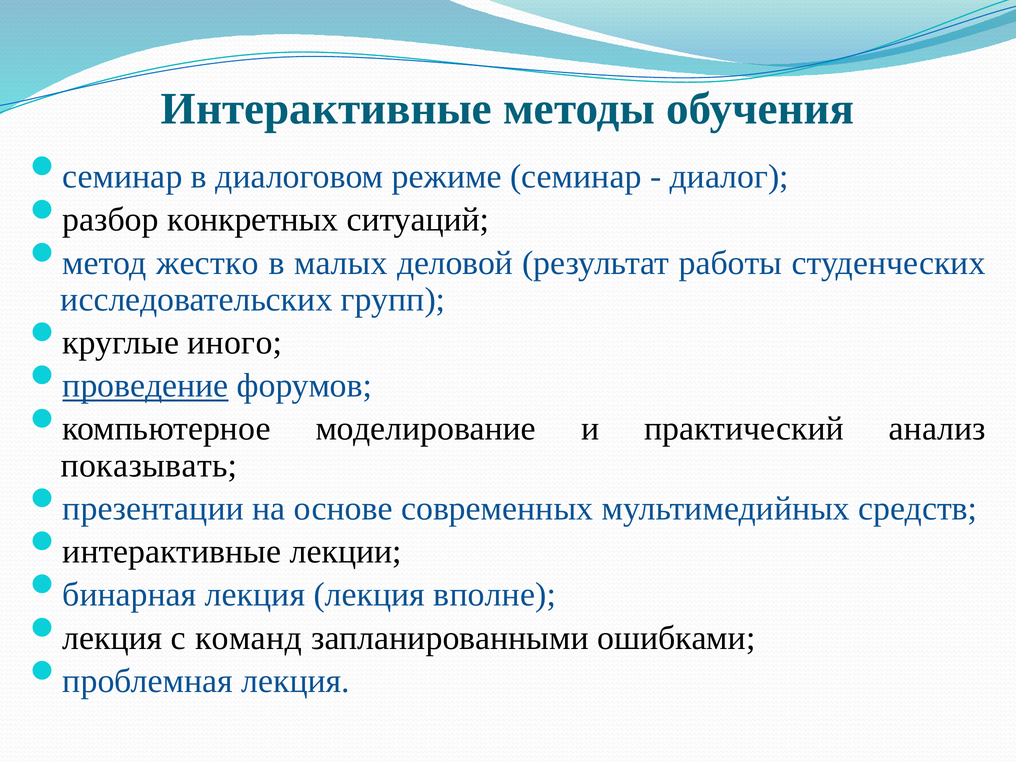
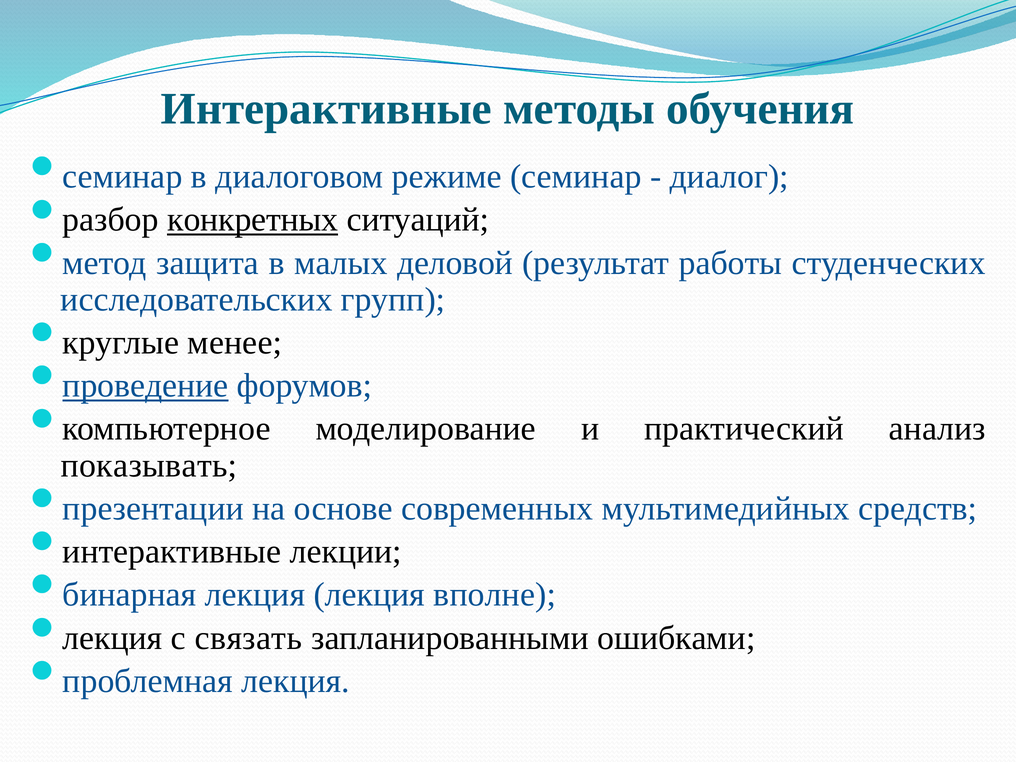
конкретных underline: none -> present (253, 220)
жестко: жестко -> защита (207, 263)
иного: иного -> менее (235, 343)
команд: команд -> связать (248, 638)
